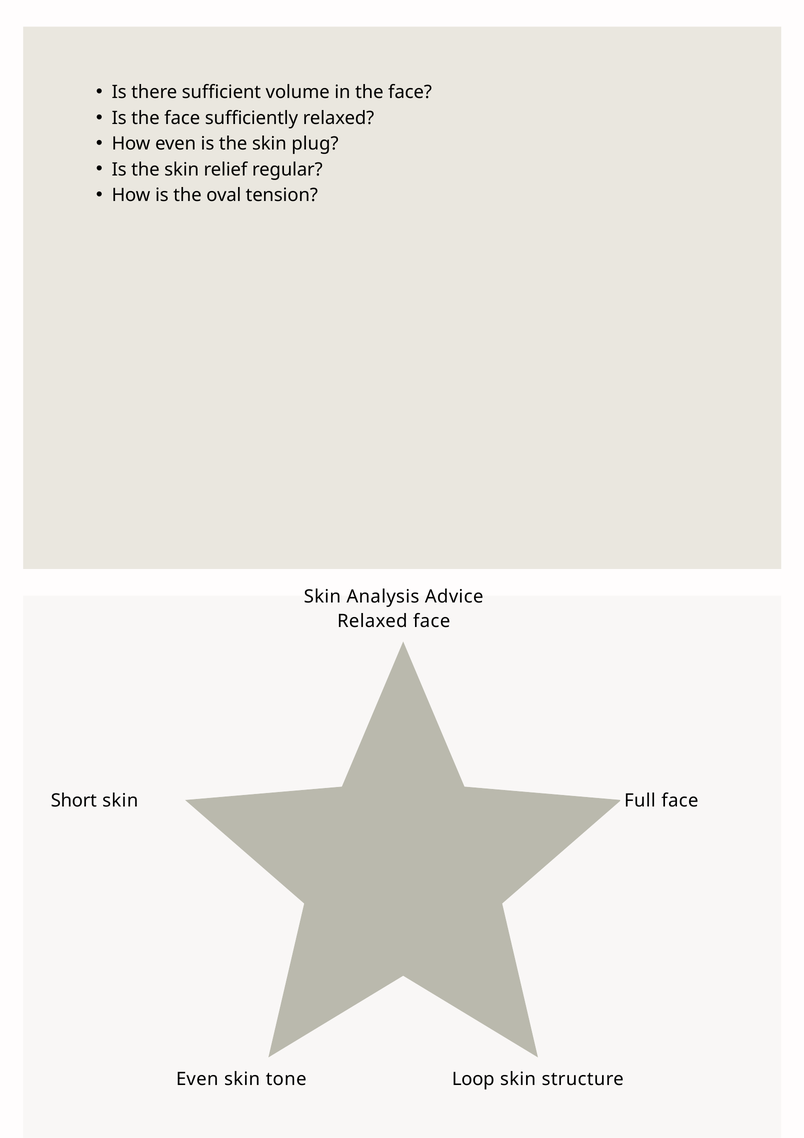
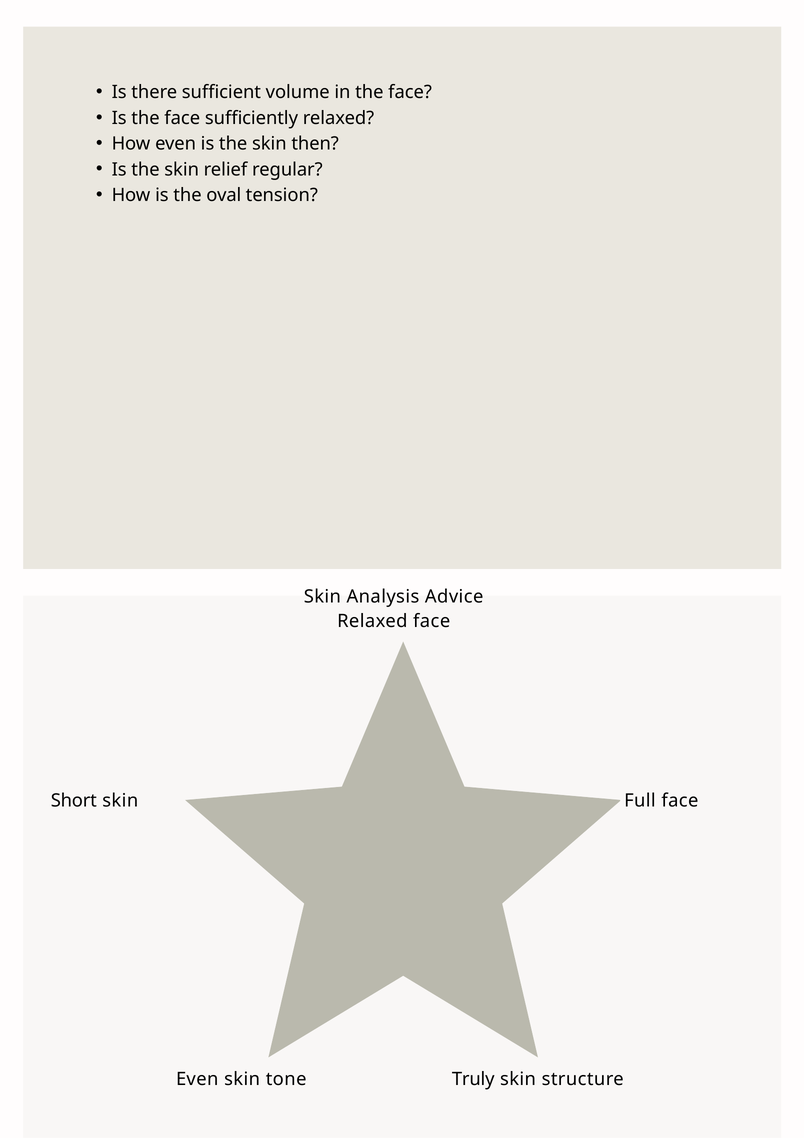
plug: plug -> then (315, 144)
Loop: Loop -> Truly (473, 1079)
